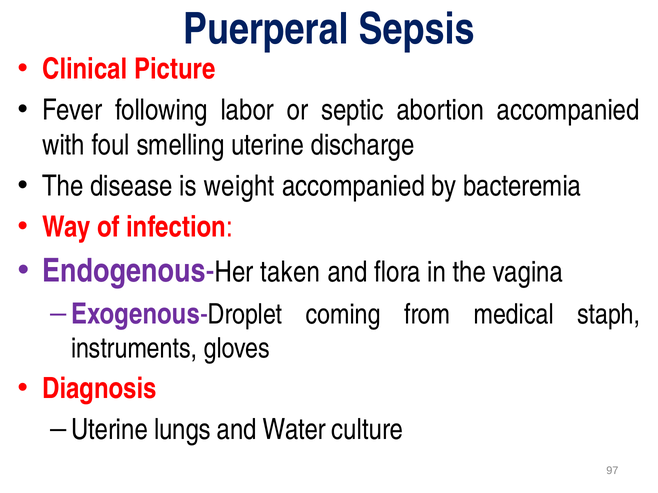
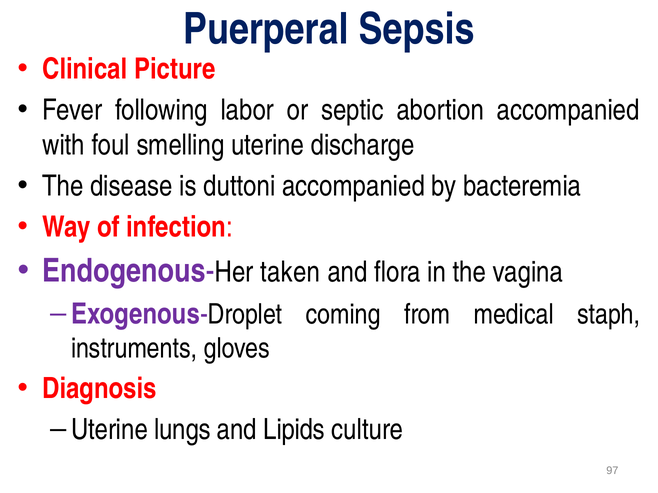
weight: weight -> duttoni (239, 186)
Water: Water -> Lipids (294, 430)
